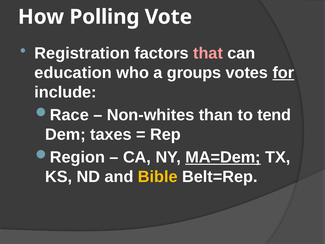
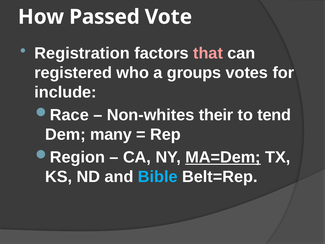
Polling: Polling -> Passed (104, 17)
education: education -> registered (73, 73)
for underline: present -> none (283, 73)
than: than -> their (216, 115)
taxes: taxes -> many (111, 134)
Bible colour: yellow -> light blue (158, 177)
